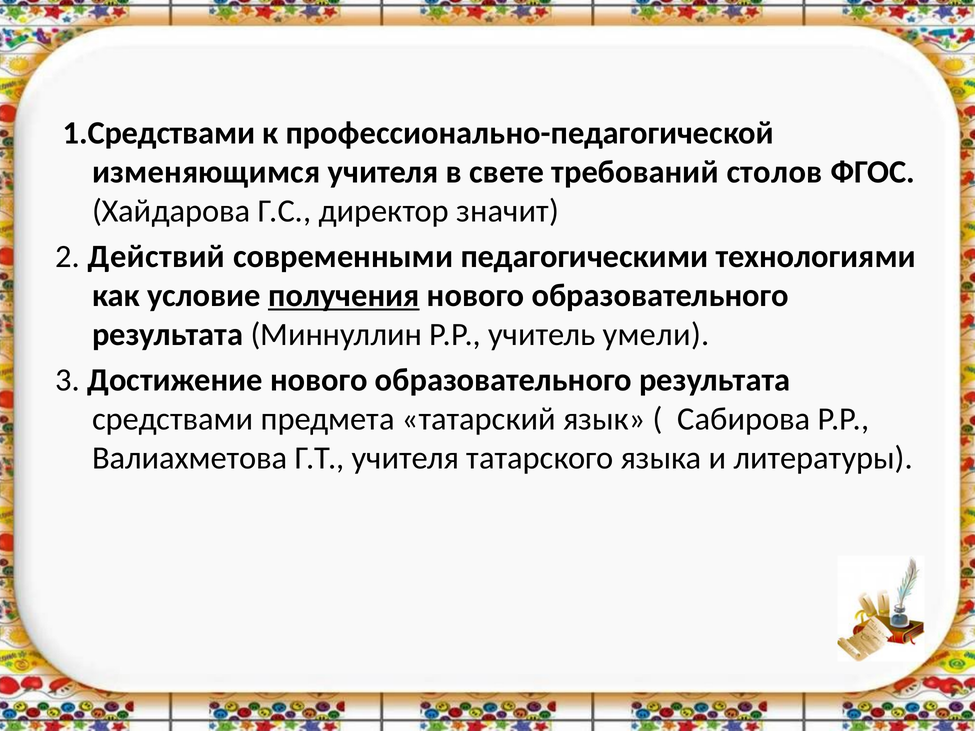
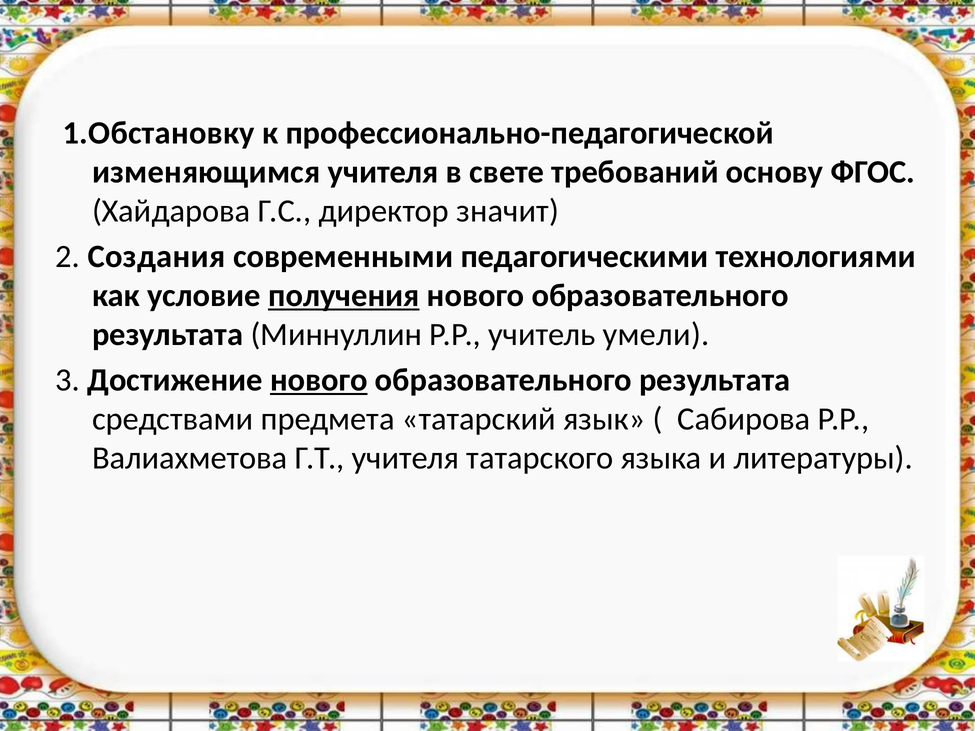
1.Средствами: 1.Средствами -> 1.Обстановку (159, 133)
столов: столов -> основу (775, 172)
Действий: Действий -> Создания (156, 257)
нового underline: none -> present (319, 380)
